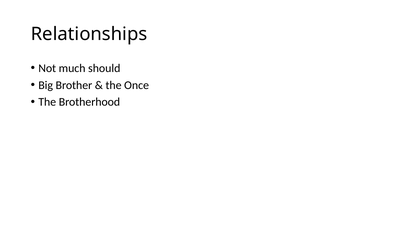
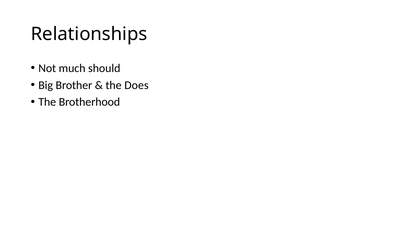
Once: Once -> Does (137, 85)
